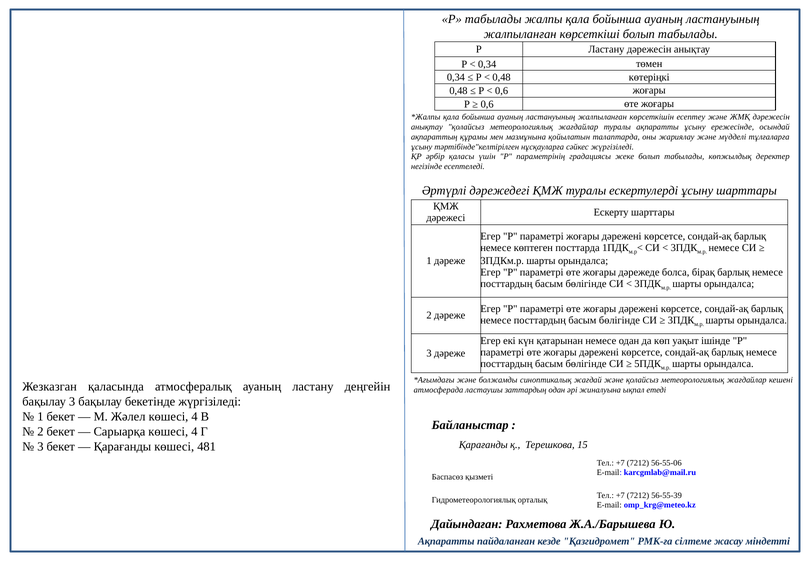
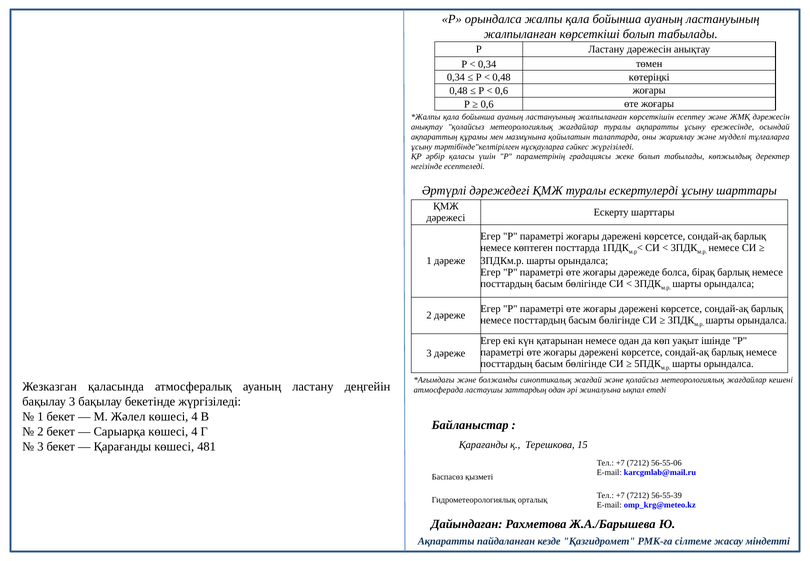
Р табылады: табылады -> орындалса (493, 19)
